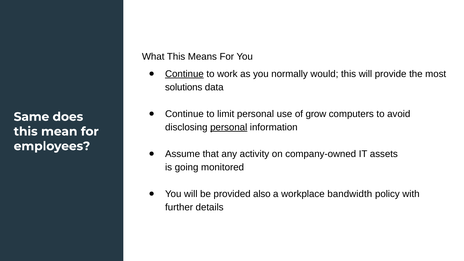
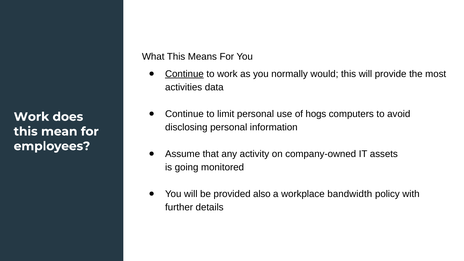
solutions: solutions -> activities (184, 87)
grow: grow -> hogs (316, 114)
Same: Same -> Work (31, 117)
personal underline: present -> none (229, 127)
